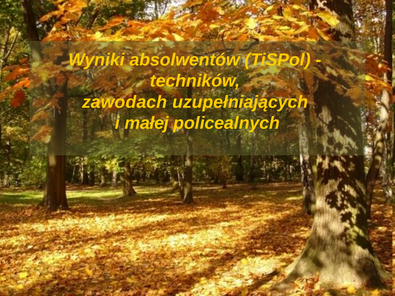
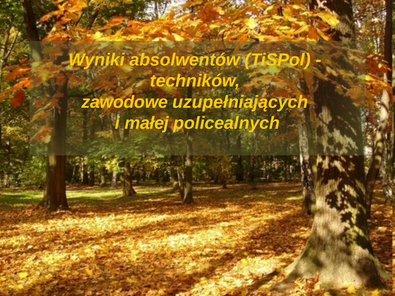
zawodach: zawodach -> zawodowe (125, 102)
